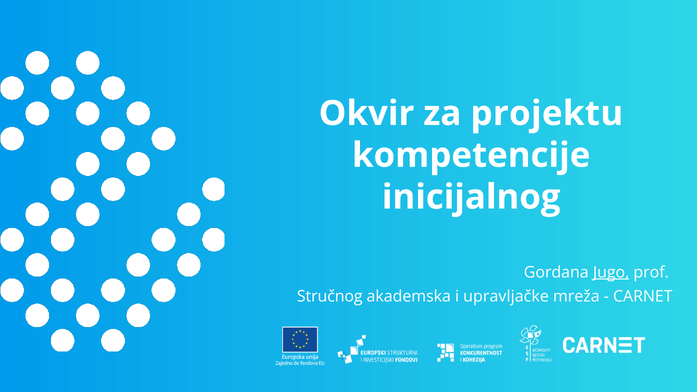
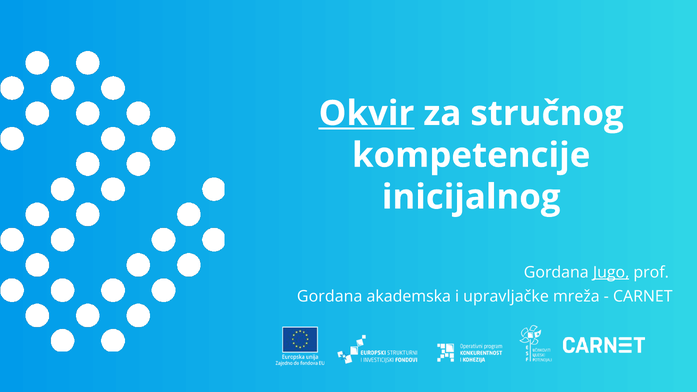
Okvir underline: none -> present (367, 114)
projektu: projektu -> stručnog (547, 114)
Stručnog: Stručnog -> Gordana (330, 297)
